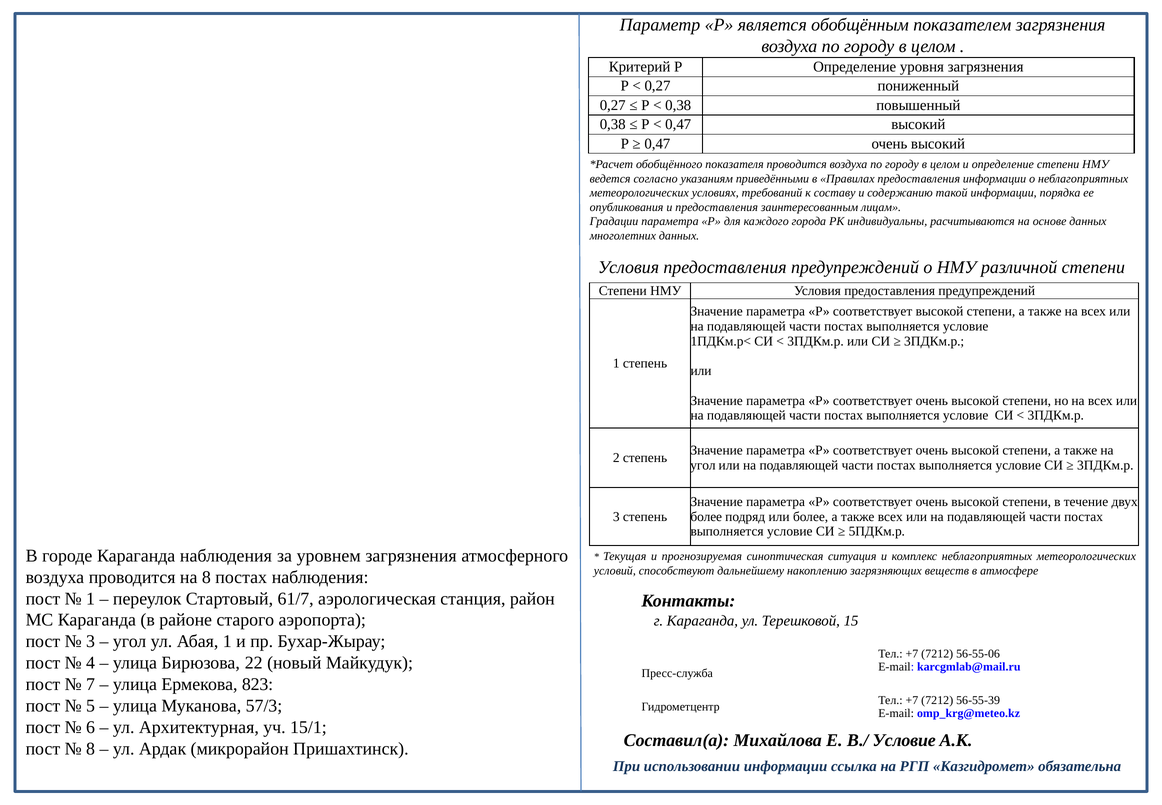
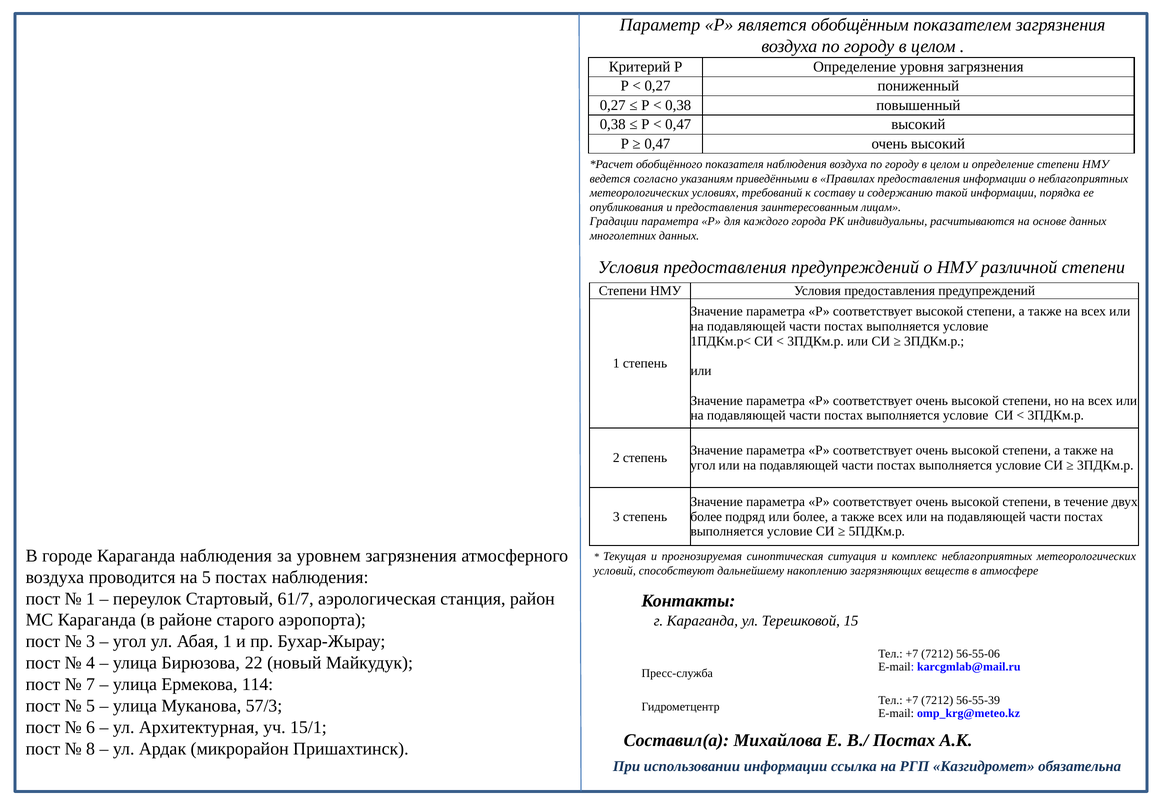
показателя проводится: проводится -> наблюдения (797, 164)
на 8: 8 -> 5 (206, 577)
823: 823 -> 114 (258, 684)
В./ Условие: Условие -> Постах (904, 740)
